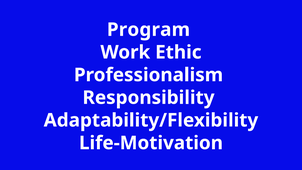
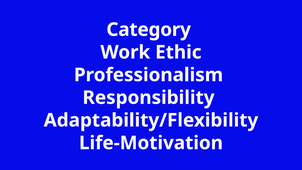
Program: Program -> Category (149, 30)
